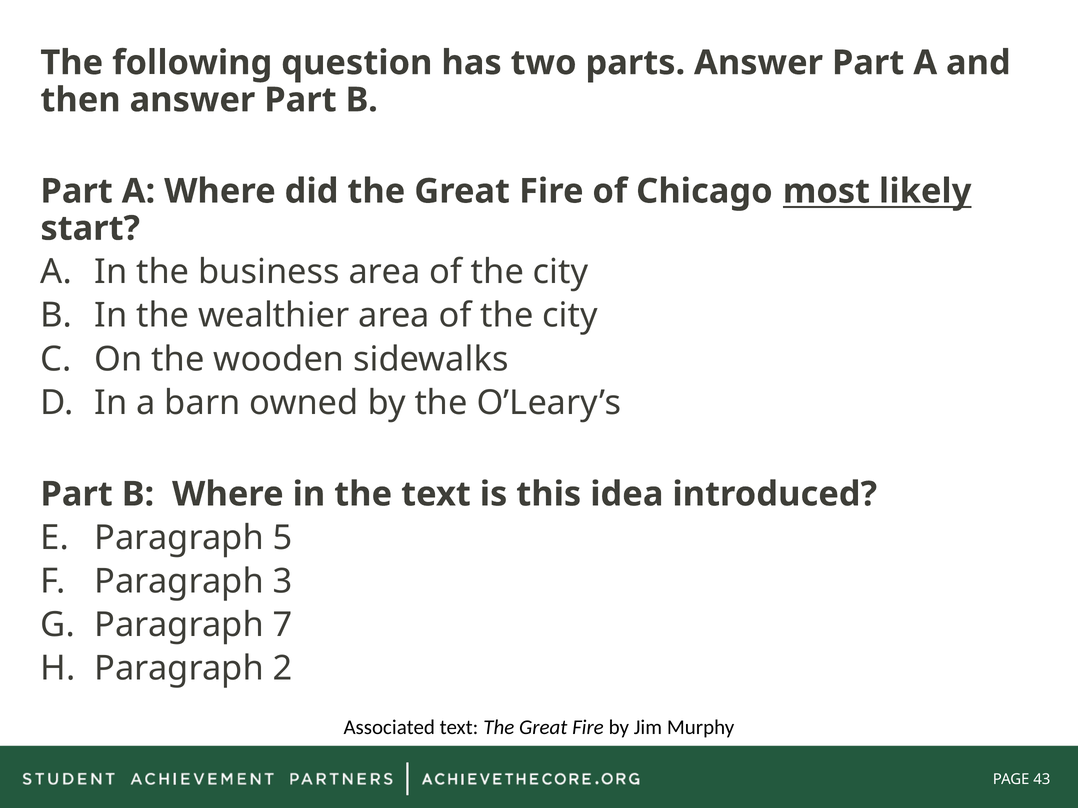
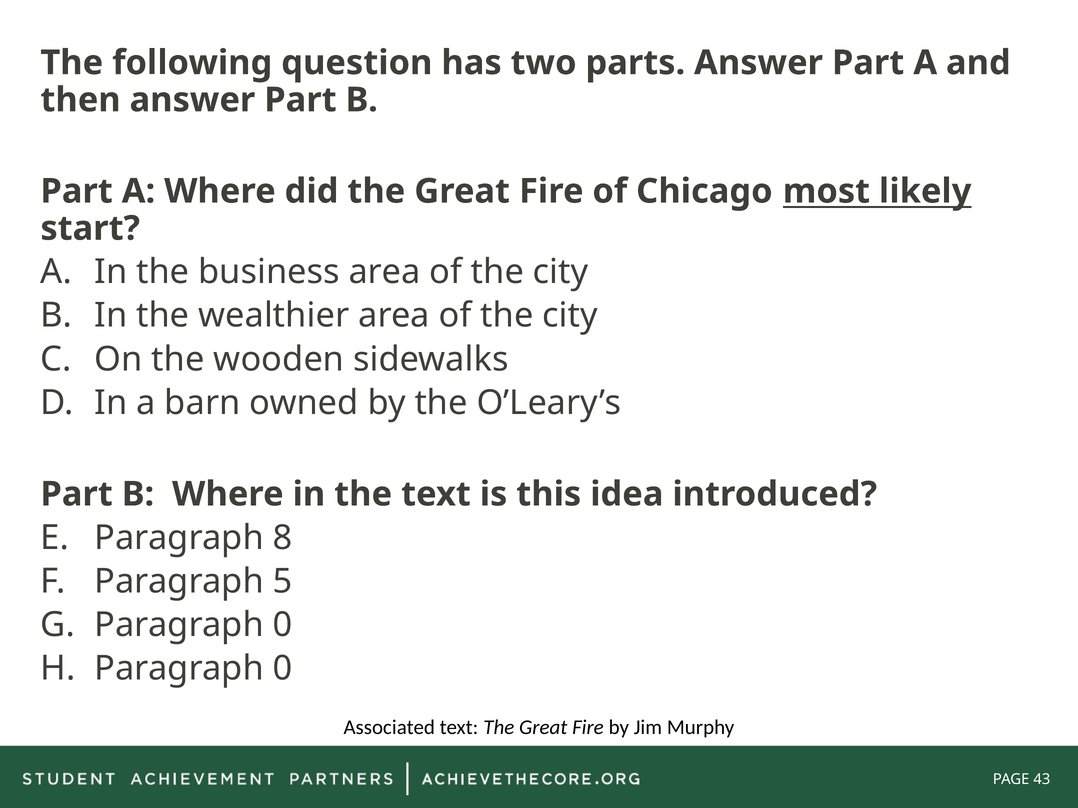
5: 5 -> 8 (282, 538)
3: 3 -> 5 (282, 582)
7: 7 -> 0 (282, 625)
2: 2 -> 0 (282, 669)
